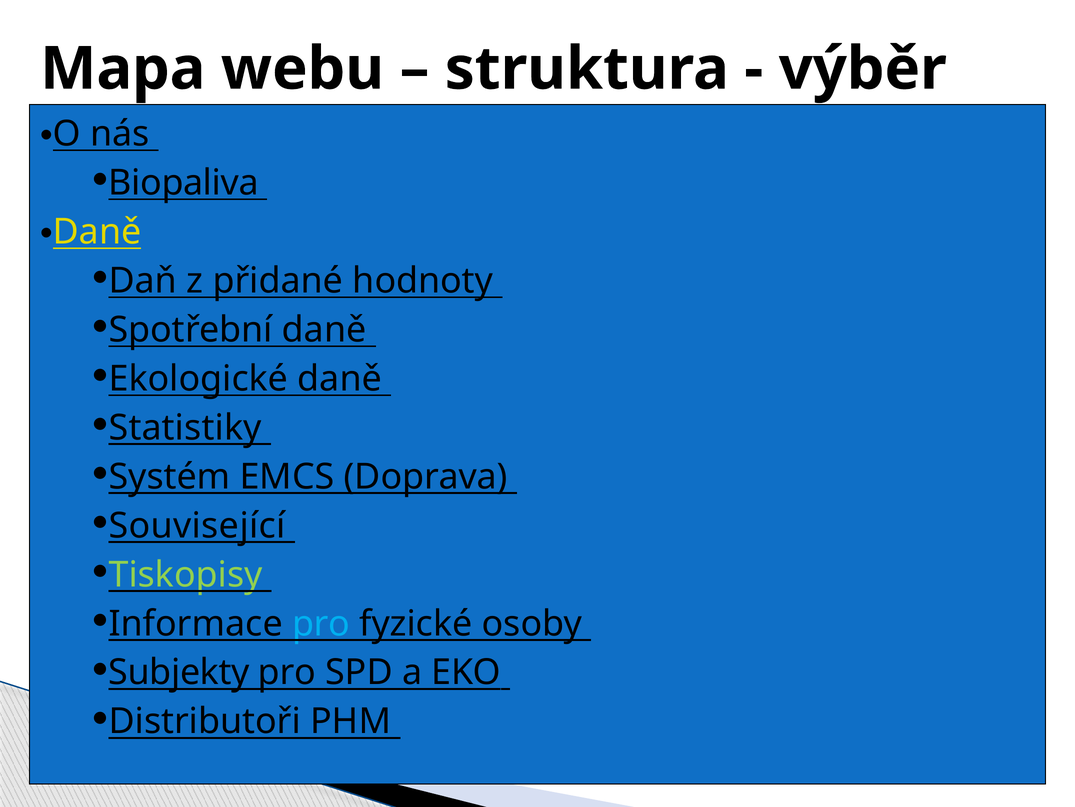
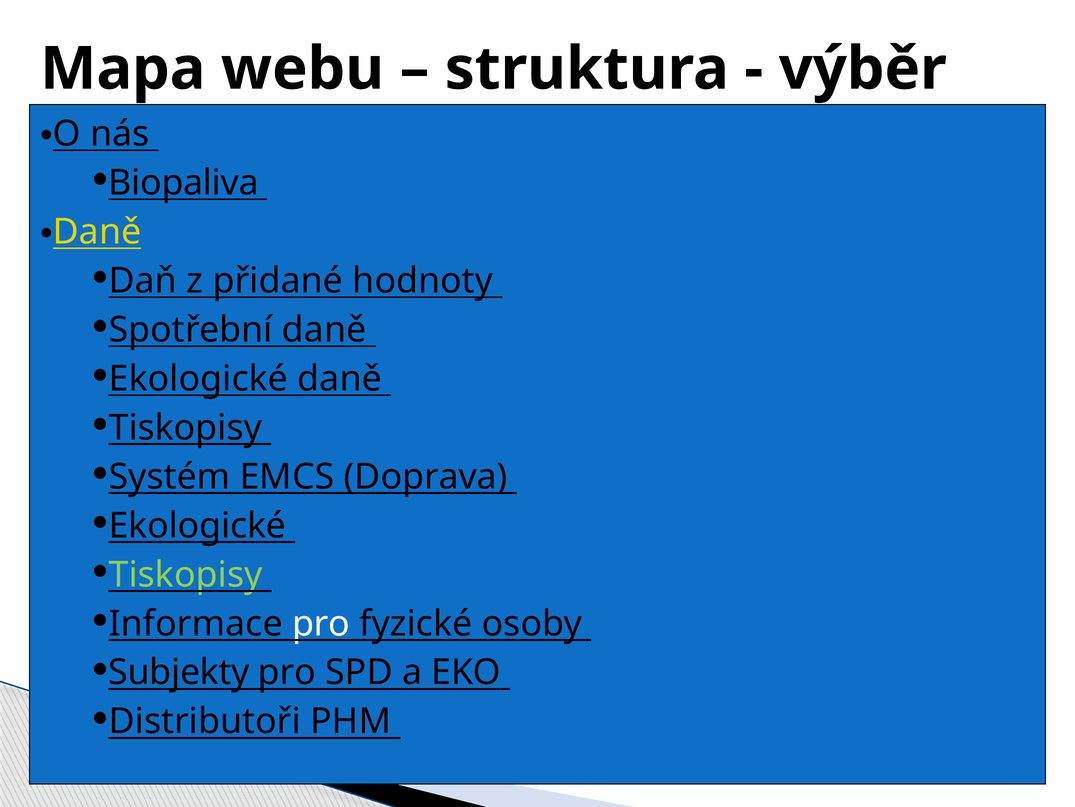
Statistiky: Statistiky -> Tiskopisy (185, 427)
Související: Související -> Ekologické (197, 525)
pro colour: light blue -> white (321, 623)
